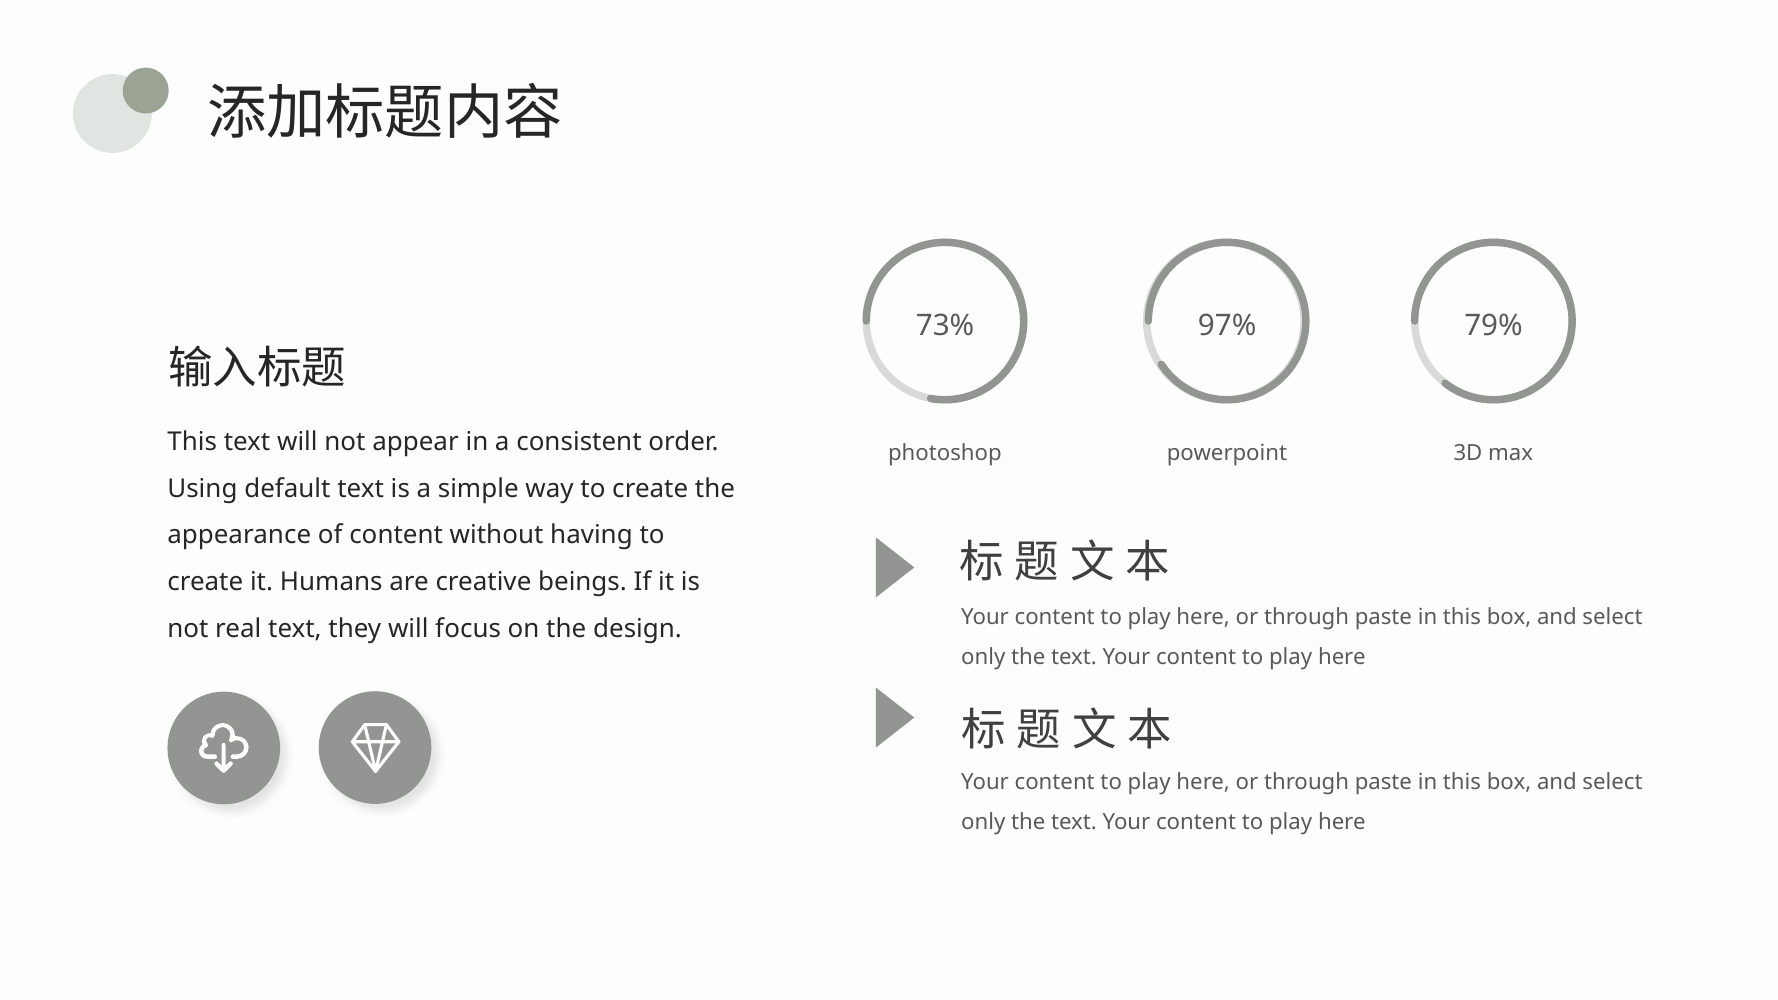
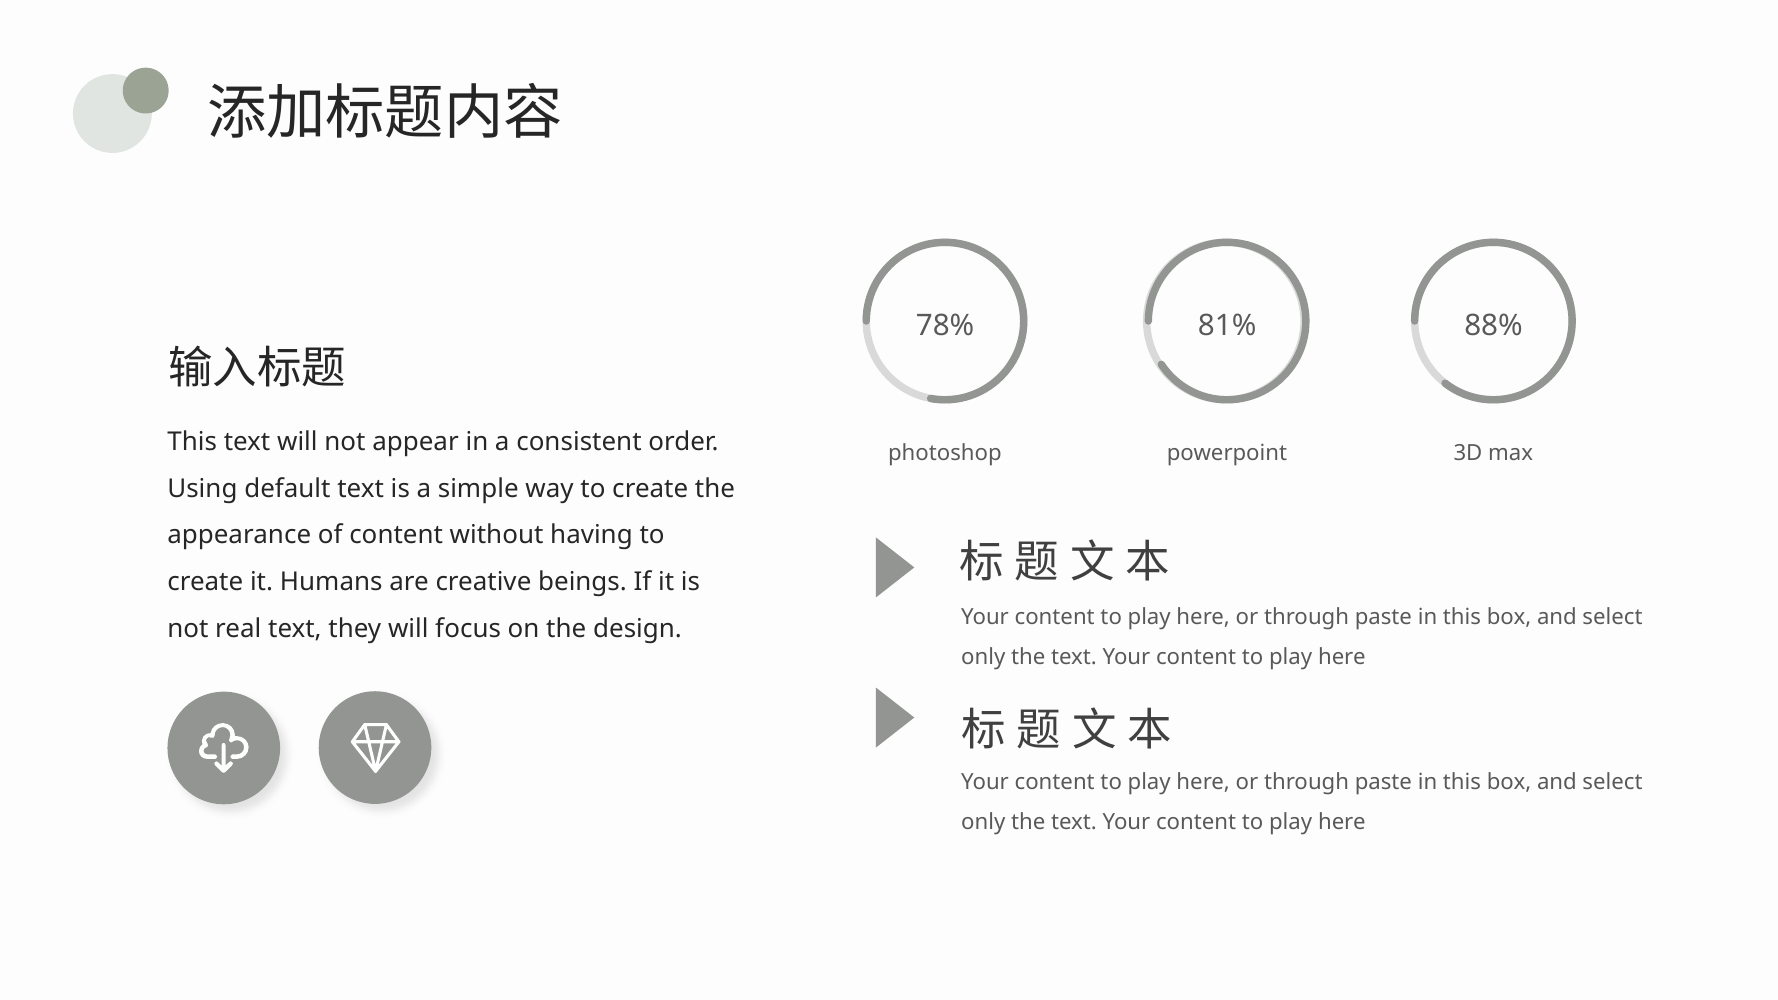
73%: 73% -> 78% (945, 325)
97%: 97% -> 81% (1227, 325)
79%: 79% -> 88% (1494, 325)
